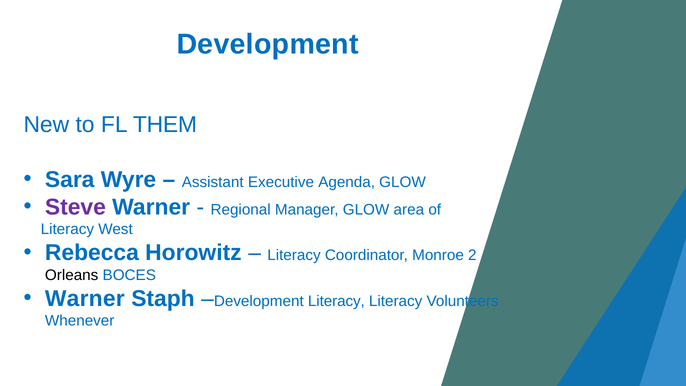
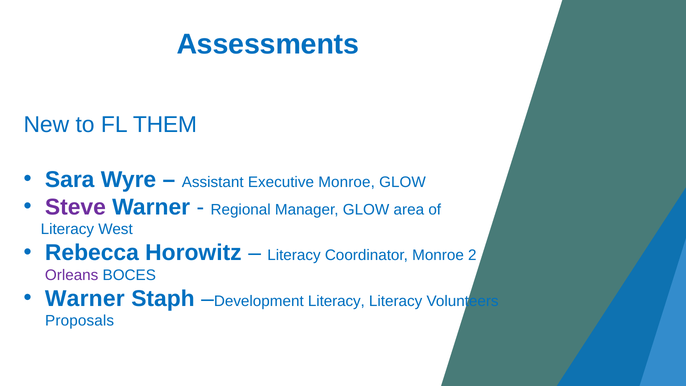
Development: Development -> Assessments (268, 44)
Executive Agenda: Agenda -> Monroe (347, 182)
Orleans colour: black -> purple (72, 275)
Whenever: Whenever -> Proposals (80, 321)
